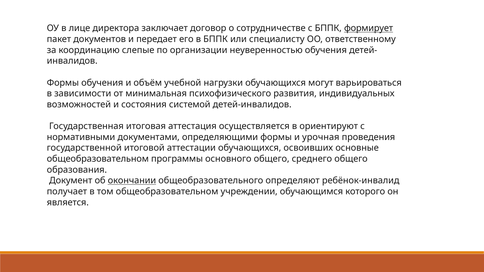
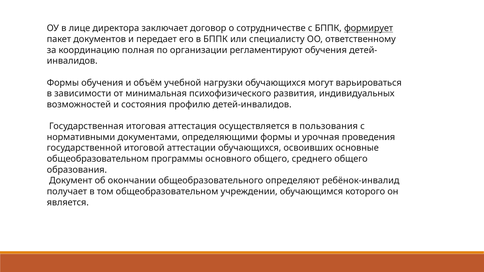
слепые: слепые -> полная (138, 50)
неуверенностью: неуверенностью -> регламентируют (266, 50)
системой: системой -> профилю (190, 105)
ориентируют: ориентируют -> пользования (329, 126)
окончании underline: present -> none (132, 181)
